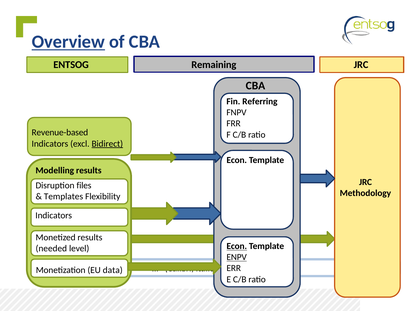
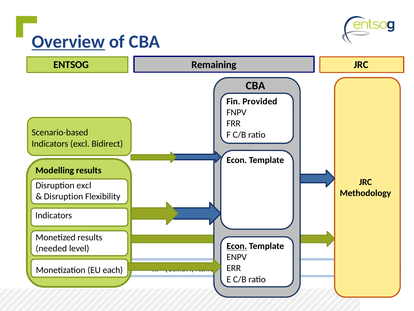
Referring: Referring -> Provided (260, 101)
Revenue-based: Revenue-based -> Scenario-based (60, 132)
Bidirect underline: present -> none (107, 143)
Disruption files: files -> excl (84, 185)
Templates: Templates -> Disruption (63, 196)
ENPV underline: present -> none (237, 257)
data: data -> each (113, 270)
